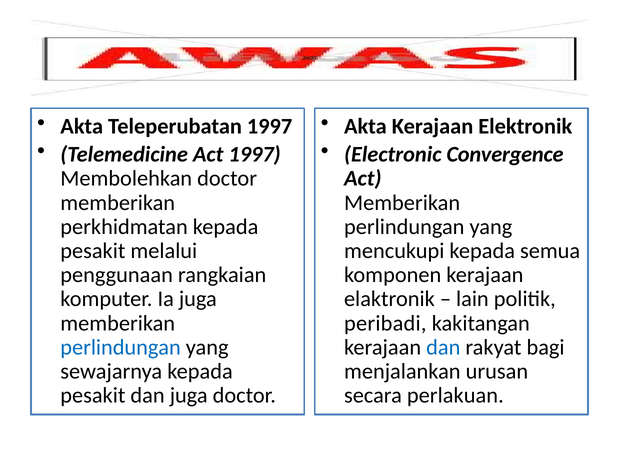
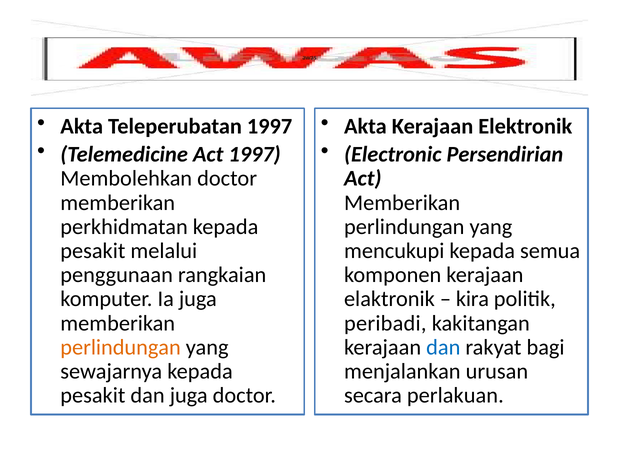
Convergence: Convergence -> Persendirian (505, 155)
lain: lain -> kira (473, 299)
perlindungan colour: blue -> orange (121, 348)
